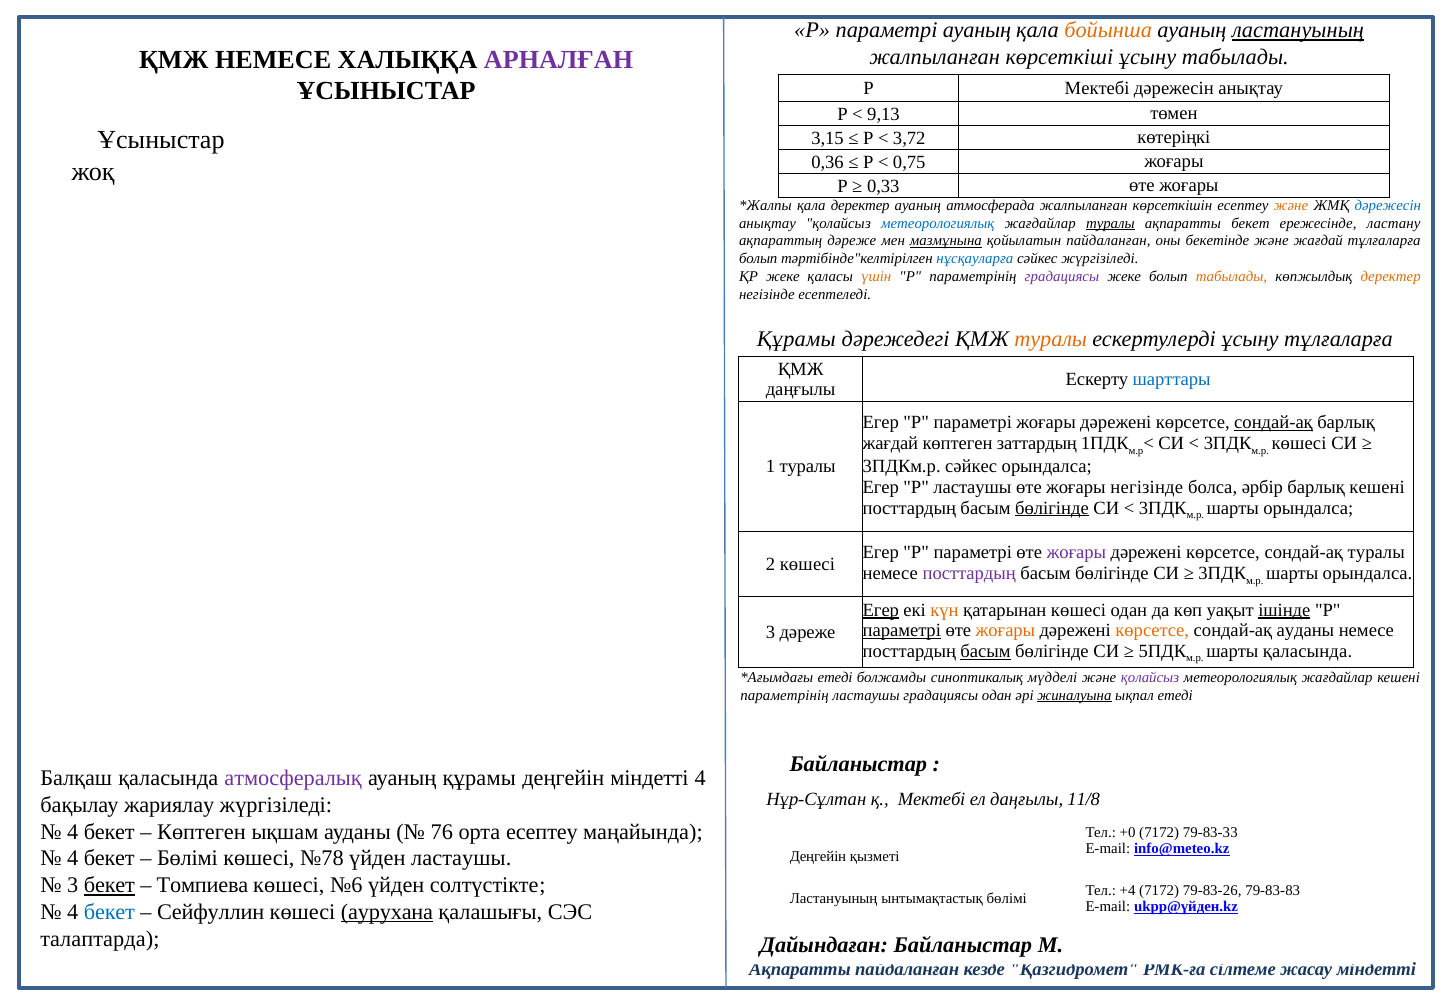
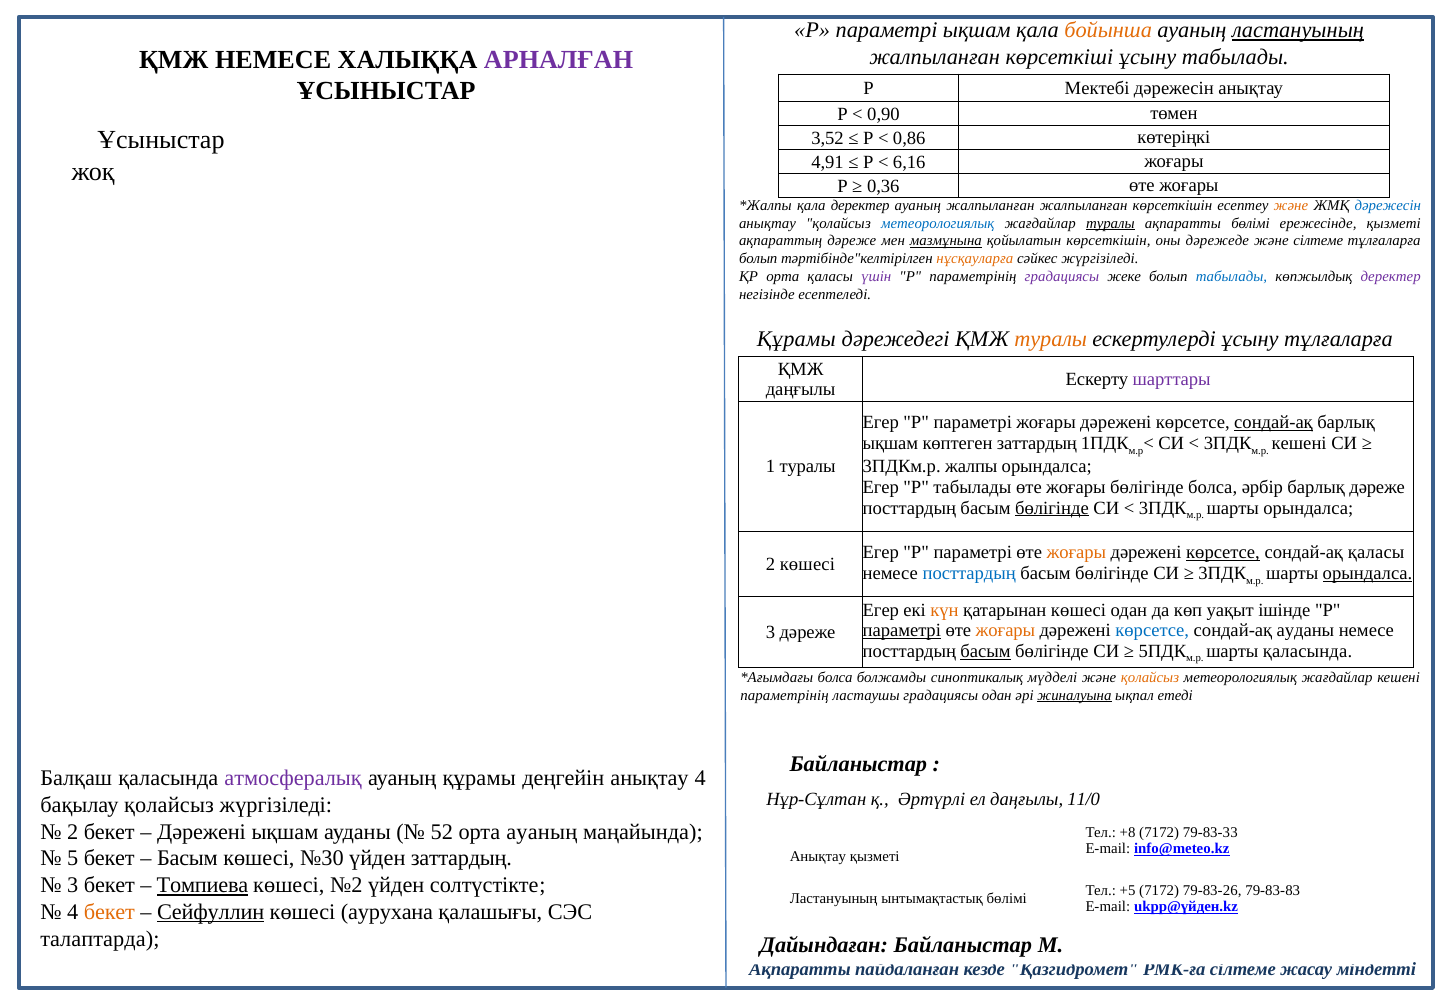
параметрі ауаның: ауаның -> ықшам (977, 31)
9,13: 9,13 -> 0,90 (883, 115)
3,15: 3,15 -> 3,52 (827, 138)
3,72: 3,72 -> 0,86 (909, 138)
0,36: 0,36 -> 4,91 (827, 162)
0,75: 0,75 -> 6,16 (909, 162)
0,33: 0,33 -> 0,36 (883, 186)
ауаның атмосферада: атмосферада -> жалпыланған (990, 205)
ақпаратты бекет: бекет -> бөлімі (1250, 223)
ережесінде ластану: ластану -> қызметі (1394, 223)
қойылатын пайдаланған: пайдаланған -> көрсеткішін (1108, 241)
бекетінде: бекетінде -> дәрежеде (1217, 241)
және жағдай: жағдай -> сілтеме (1318, 241)
нұсқауларға colour: blue -> orange (975, 259)
ҚР жеке: жеке -> орта (783, 277)
үшін colour: orange -> purple (876, 277)
табылады colour: orange -> blue (1231, 277)
деректер colour: orange -> purple (1391, 277)
шарттары colour: blue -> purple (1172, 379)
жағдай: жағдай -> ықшам (890, 443)
көшесі: көшесі -> кешені (1299, 443)
3ПДКм.р сәйкес: сәйкес -> жалпы (971, 467)
P ластаушы: ластаушы -> табылады (972, 487)
жоғары негізінде: негізінде -> бөлігінде (1147, 487)
барлық кешені: кешені -> дәреже (1377, 487)
жоғары colour: purple -> orange (1076, 553)
көрсетсе underline: none -> present (1223, 553)
сондай-ақ туралы: туралы -> қаласы (1376, 553)
посттардың colour: purple -> blue (969, 573)
орындалса underline: none -> present (1367, 573)
Егер underline: present -> none (881, 610)
ішінде underline: present -> none (1284, 610)
көрсетсе colour: orange -> blue (1152, 631)
етеді: етеді -> болса (835, 678)
қолайсыз colour: purple -> orange (1150, 678)
деңгейін міндетті: міндетті -> анықтау (650, 778)
қ Мектебі: Мектебі -> Әртүрлі (932, 799)
11/8: 11/8 -> 11/0 (1084, 799)
бақылау жариялау: жариялау -> қолайсыз (169, 805)
4: 4 -> 2 (73, 832)
Көптеген: Көптеген -> Дәрежені (202, 832)
76: 76 -> 52 (442, 832)
орта есептеу: есептеу -> ауаның (542, 832)
+0: +0 -> +8 (1128, 832)
4: 4 -> 5 (73, 859)
Бөлімі: Бөлімі -> Басым (187, 859)
№78: №78 -> №30 (322, 859)
үйден ластаушы: ластаушы -> заттардың (461, 859)
Деңгейін: Деңгейін -> Анықтау (818, 857)
бекет underline: present -> none (109, 886)
Томпиева underline: none -> present (202, 886)
№6: №6 -> №2 (346, 886)
+4: +4 -> +5 (1128, 890)
бекет colour: blue -> orange (109, 912)
Сейфуллин underline: none -> present (211, 912)
аурухана underline: present -> none (387, 912)
